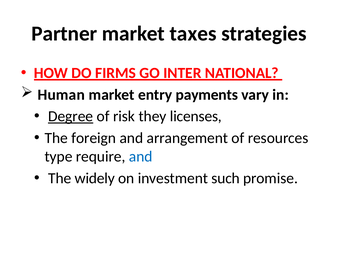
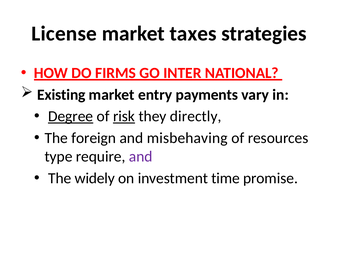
Partner: Partner -> License (64, 34)
Human: Human -> Existing (61, 95)
risk underline: none -> present (124, 116)
licenses: licenses -> directly (196, 116)
arrangement: arrangement -> misbehaving (187, 138)
and colour: blue -> purple (141, 157)
such: such -> time (226, 178)
